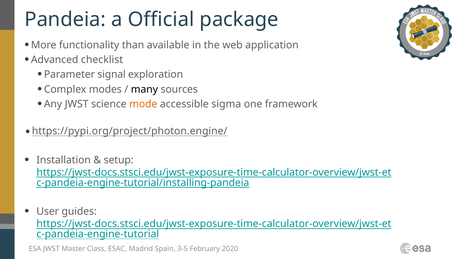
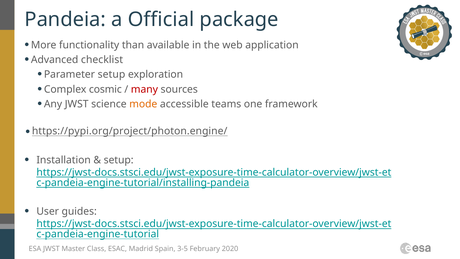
Parameter signal: signal -> setup (111, 74)
modes: modes -> cosmic (105, 89)
many colour: black -> red (144, 89)
sigma: sigma -> teams (226, 104)
